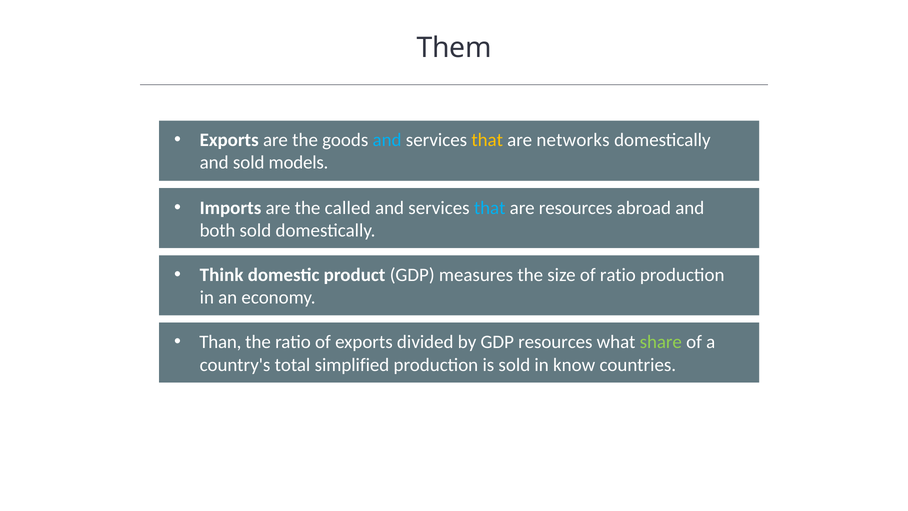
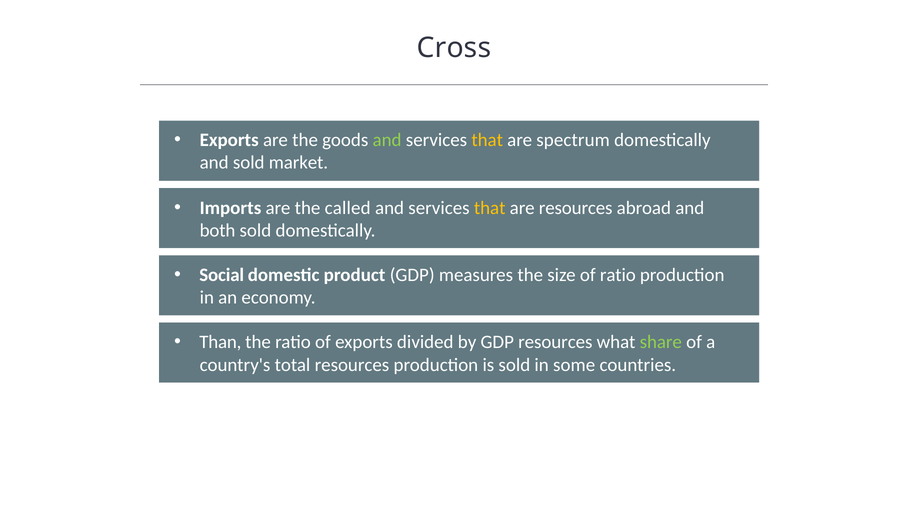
Them: Them -> Cross (454, 48)
and colour: light blue -> light green (387, 140)
networks: networks -> spectrum (573, 140)
models: models -> market (298, 163)
that colour: light blue -> yellow (490, 208)
Think: Think -> Social (222, 275)
total simplified: simplified -> resources (352, 365)
know: know -> some (574, 365)
